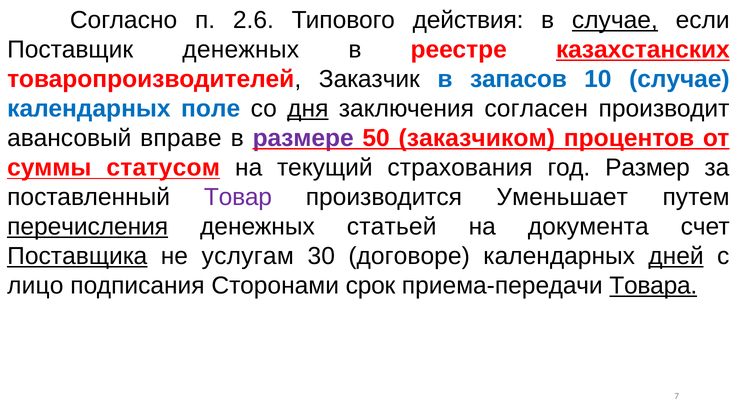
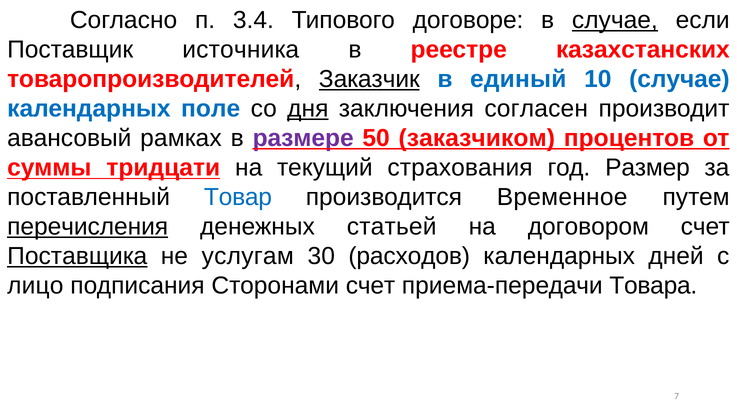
2.6: 2.6 -> 3.4 (253, 20)
действия: действия -> договоре (468, 20)
Поставщик денежных: денежных -> источника (241, 50)
казахстанских underline: present -> none (643, 50)
Заказчик underline: none -> present (369, 79)
запасов: запасов -> единый (518, 79)
вправе: вправе -> рамках (181, 138)
статусом: статусом -> тридцати (163, 167)
Товар colour: purple -> blue (238, 197)
Уменьшает: Уменьшает -> Временное (562, 197)
документа: документа -> договором (588, 226)
договоре: договоре -> расходов (409, 256)
дней underline: present -> none (676, 256)
Сторонами срок: срок -> счет (370, 285)
Товара underline: present -> none (653, 285)
